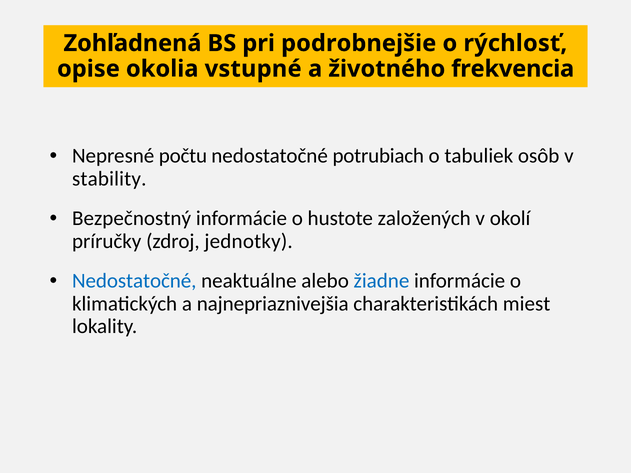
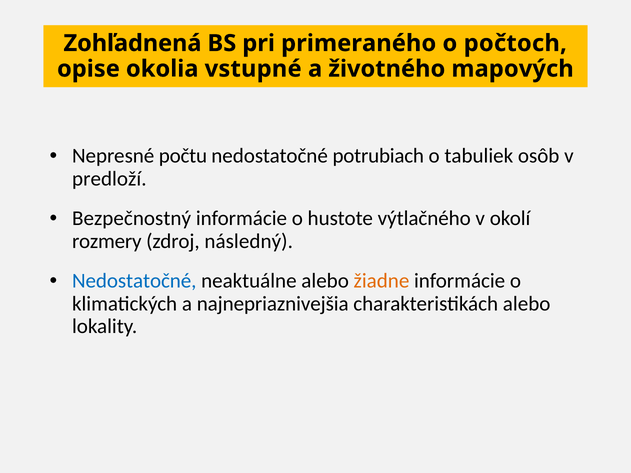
podrobnejšie: podrobnejšie -> primeraného (359, 43)
rýchlosť: rýchlosť -> počtoch (515, 43)
frekvencia: frekvencia -> mapových (513, 69)
stability: stability -> predloží (109, 179)
založených: založených -> výtlačného (424, 219)
príručky: príručky -> rozmery (107, 241)
jednotky: jednotky -> následný (249, 241)
žiadne colour: blue -> orange (381, 281)
charakteristikách miest: miest -> alebo (527, 304)
